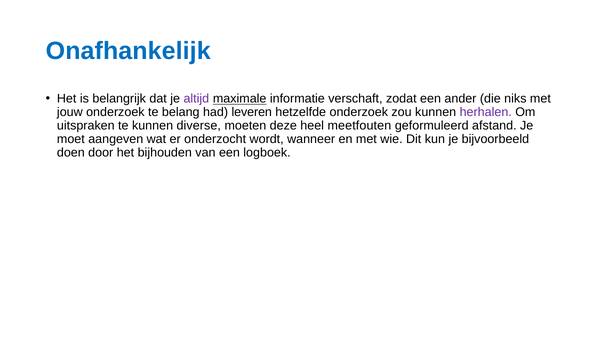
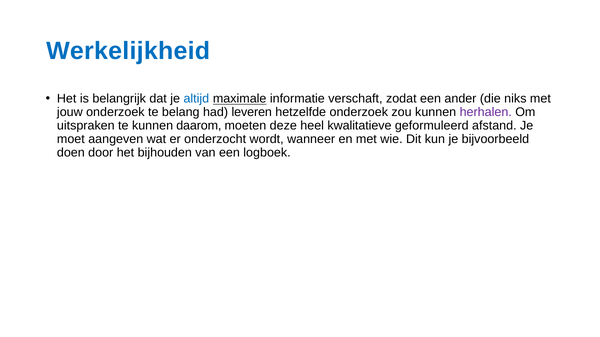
Onafhankelijk: Onafhankelijk -> Werkelijkheid (128, 51)
altijd colour: purple -> blue (196, 99)
diverse: diverse -> daarom (199, 126)
meetfouten: meetfouten -> kwalitatieve (359, 126)
